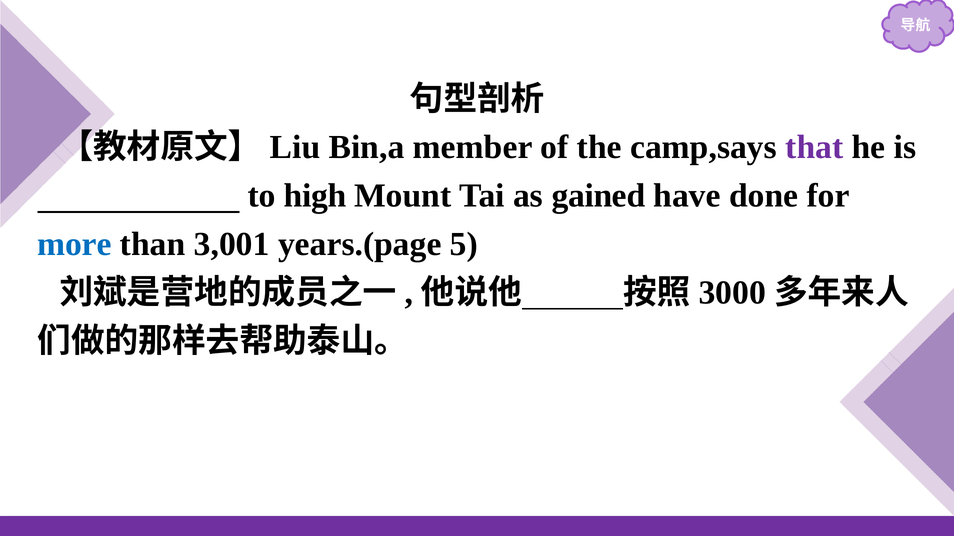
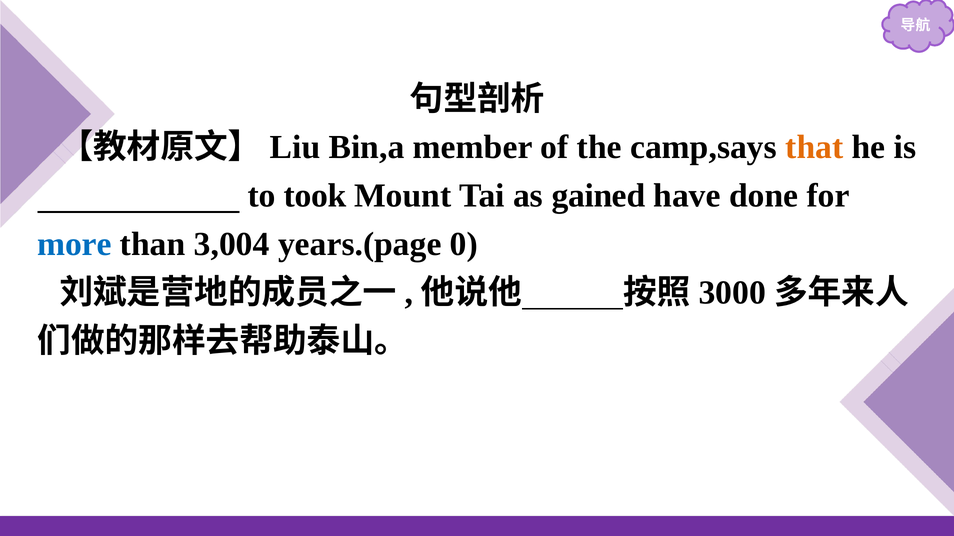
that colour: purple -> orange (814, 148)
high: high -> took (315, 196)
3,001: 3,001 -> 3,004 (232, 244)
5: 5 -> 0 (464, 244)
